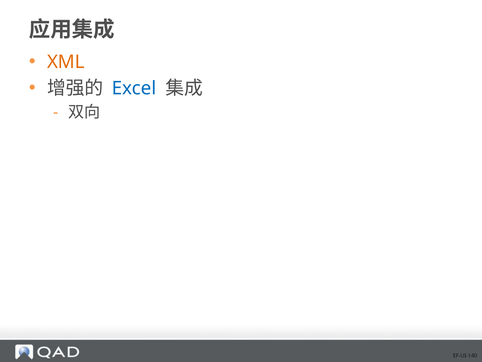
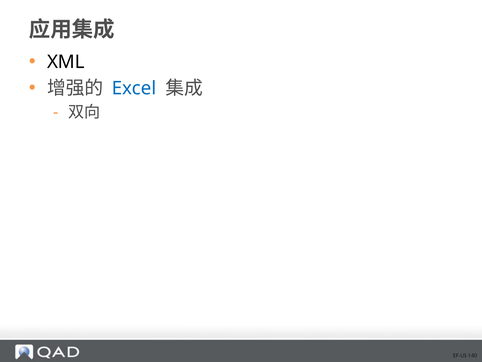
XML colour: orange -> black (66, 62)
